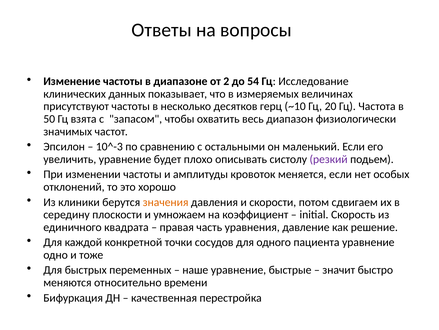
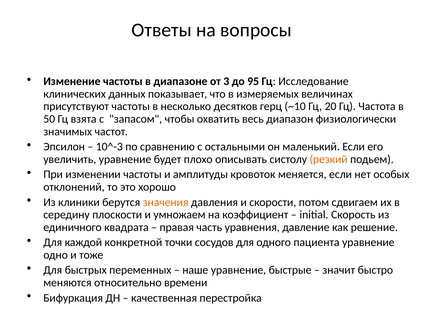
2: 2 -> 3 (226, 81)
54: 54 -> 95 (253, 81)
резкий colour: purple -> orange (329, 159)
